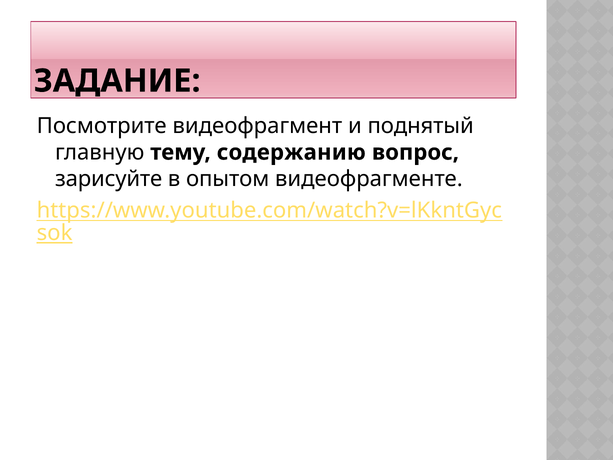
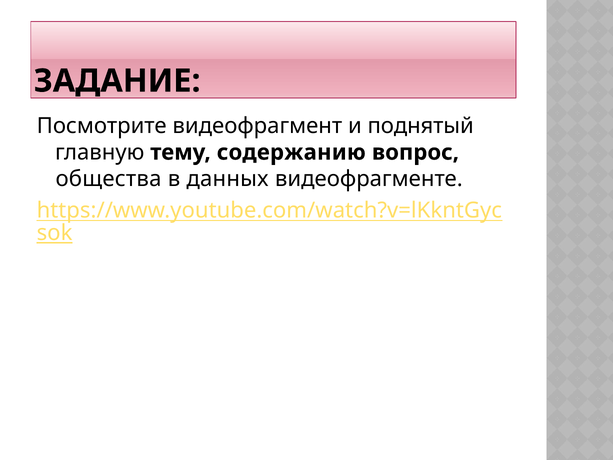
зарисуйте: зарисуйте -> общества (108, 179)
опытом: опытом -> данных (227, 179)
